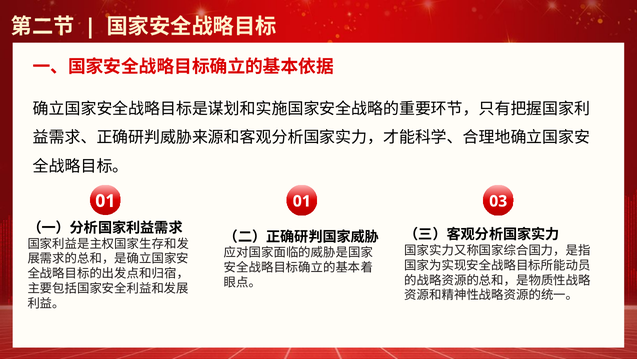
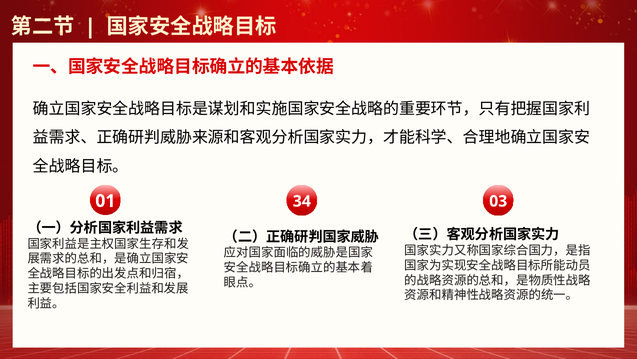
01 01: 01 -> 34 (302, 201)
